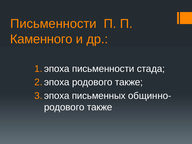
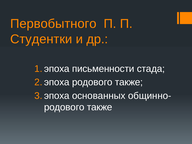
Письменности: Письменности -> Первобытного (53, 24)
Каменного: Каменного -> Студентки (41, 39)
письменных: письменных -> основанных (99, 96)
